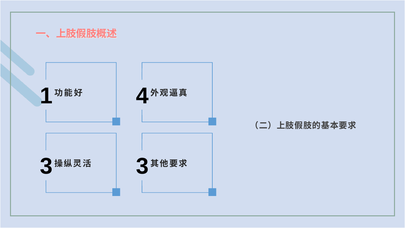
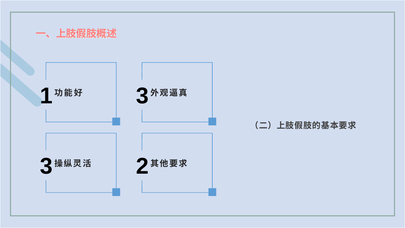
4: 4 -> 3 (142, 96)
3: 3 -> 2 (142, 166)
